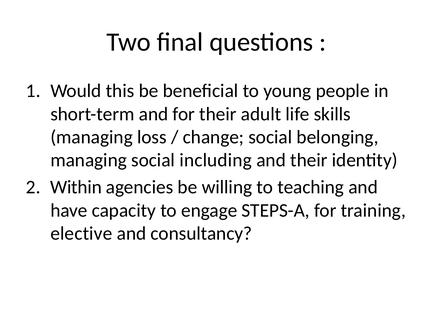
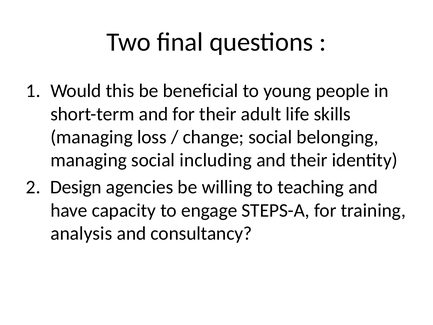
Within: Within -> Design (76, 187)
elective: elective -> analysis (81, 233)
